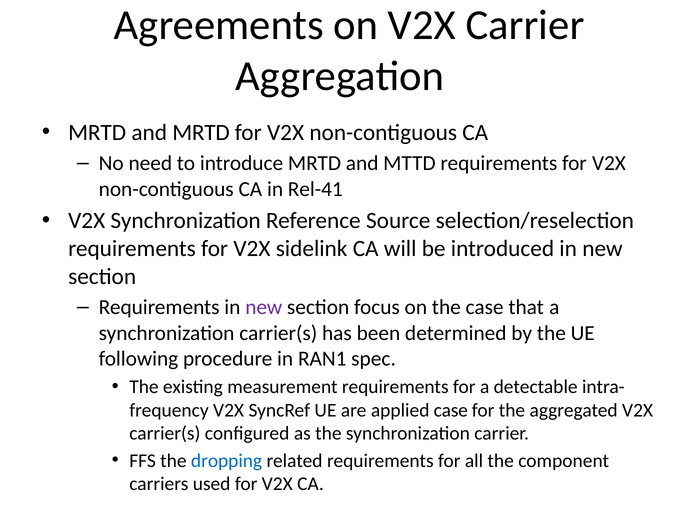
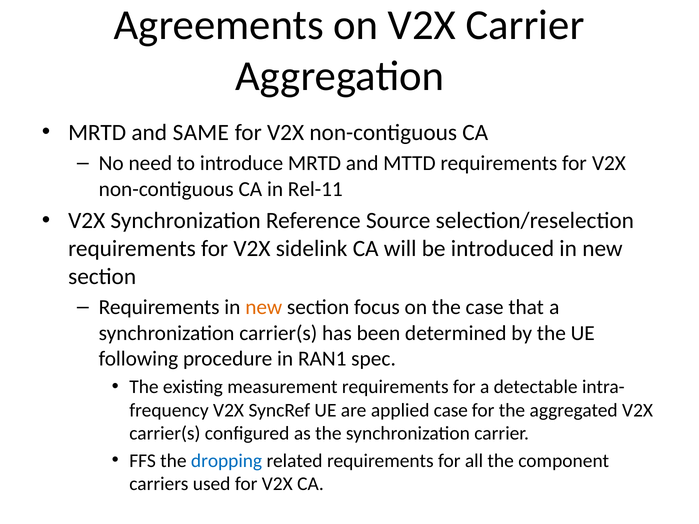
and MRTD: MRTD -> SAME (201, 133)
Rel-41: Rel-41 -> Rel-11 (315, 189)
new colour: purple -> orange (264, 308)
